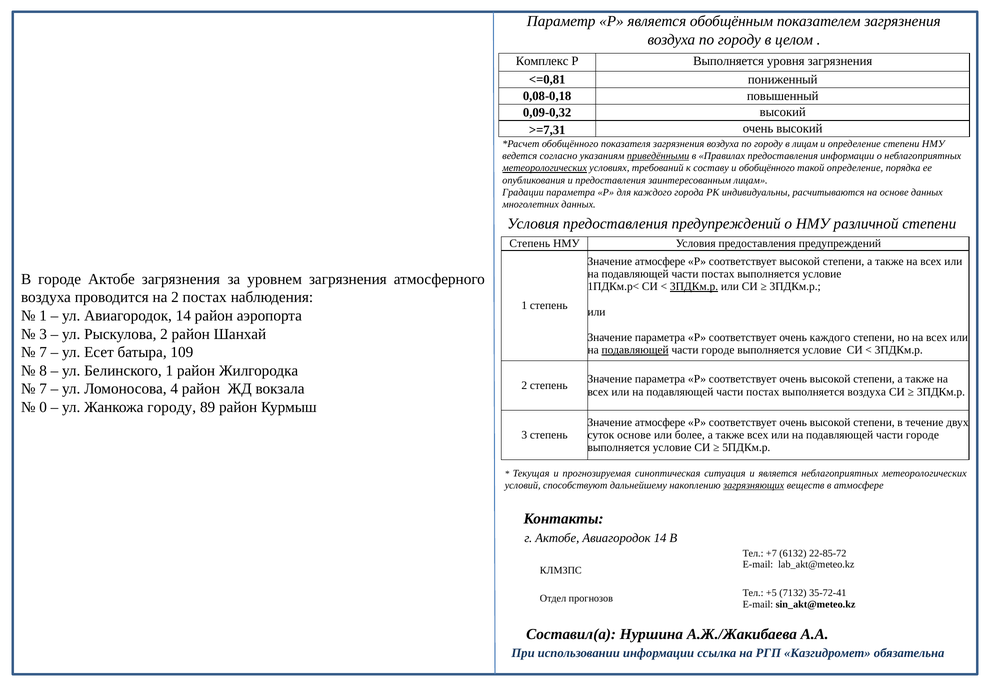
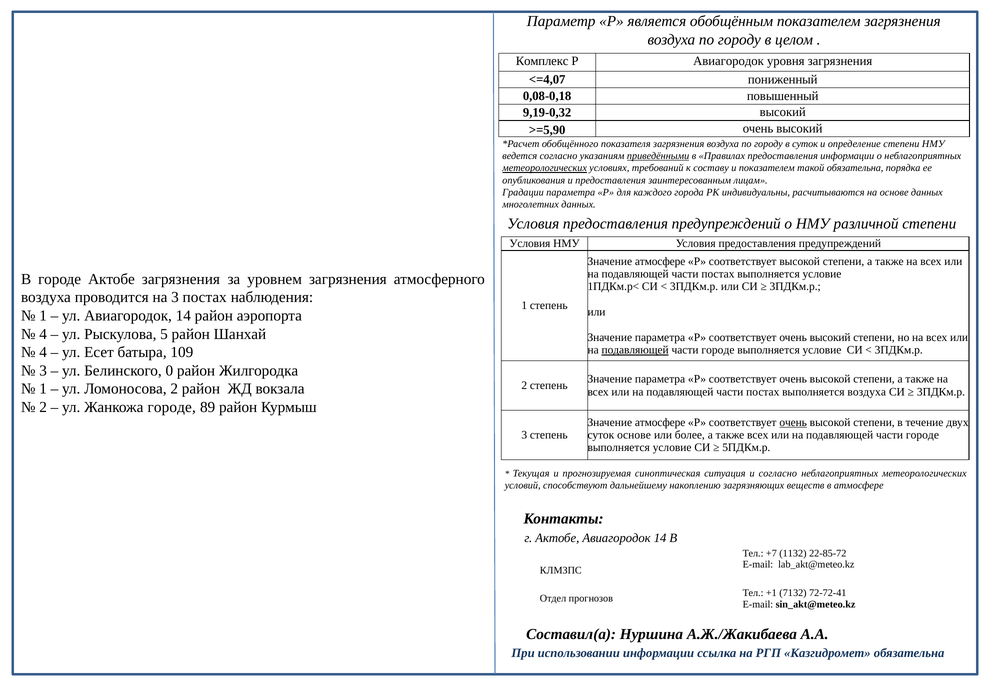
Р Выполняется: Выполняется -> Авиагородок (728, 61)
<=0,81: <=0,81 -> <=4,07 (547, 80)
0,09-0,32: 0,09-0,32 -> 9,19-0,32 (547, 112)
>=7,31: >=7,31 -> >=5,90 (547, 130)
в лицам: лицам -> суток (805, 144)
и обобщённого: обобщённого -> показателем (767, 168)
такой определение: определение -> обязательна (855, 168)
Степень: Степень -> Условия (530, 243)
3ПДКм.р underline: present -> none (694, 286)
на 2: 2 -> 3 (175, 297)
3: 3 -> 4 (43, 334)
Рыскулова 2: 2 -> 5 (164, 334)
соответствует очень каждого: каждого -> высокий (830, 337)
7: 7 -> 4 (43, 352)
8: 8 -> 3 (43, 370)
Белинского 1: 1 -> 0 (169, 370)
7: 7 -> 1 (43, 389)
Ломоносова 4: 4 -> 2 (174, 389)
0: 0 -> 2 (43, 407)
Жанкожа городу: городу -> городе (172, 407)
очень underline: none -> present (793, 422)
и является: является -> согласно (778, 473)
загрязняющих underline: present -> none (754, 485)
6132: 6132 -> 1132 (793, 553)
+5: +5 -> +1 (771, 592)
35-72-41: 35-72-41 -> 72-72-41 (828, 592)
